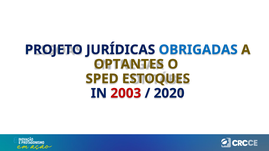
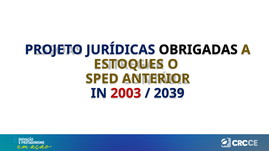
OBRIGADAS colour: blue -> black (198, 50)
OPTANTES: OPTANTES -> ESTOQUES (129, 64)
ESTOQUES: ESTOQUES -> ANTERIOR (156, 79)
2020: 2020 -> 2039 (169, 93)
